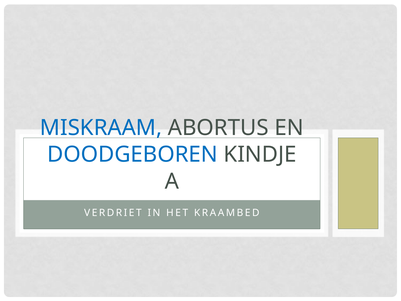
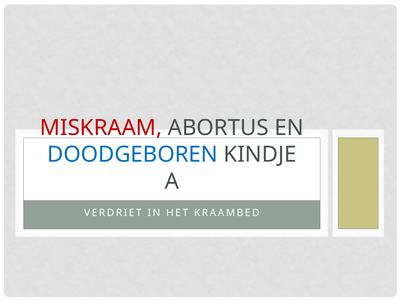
MISKRAAM colour: blue -> red (101, 128)
